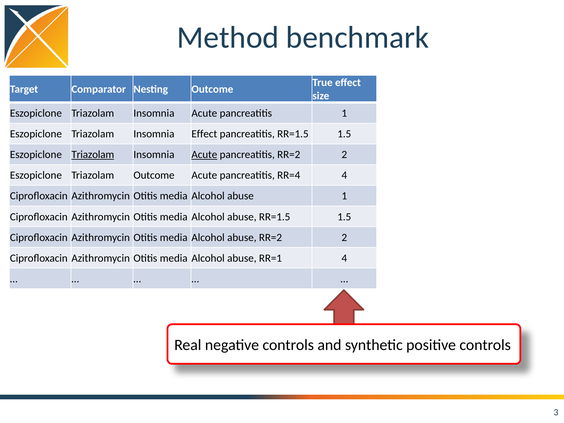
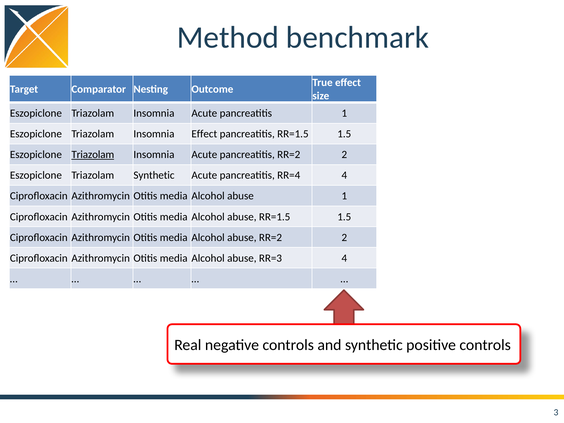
Acute underline: present -> none (204, 155)
Triazolam Outcome: Outcome -> Synthetic (154, 175)
RR=1: RR=1 -> RR=3 (270, 258)
